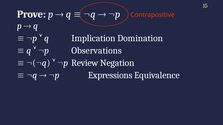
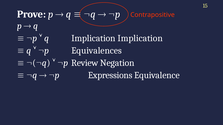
Implication Domination: Domination -> Implication (140, 38)
Observations: Observations -> Equivalences (97, 51)
